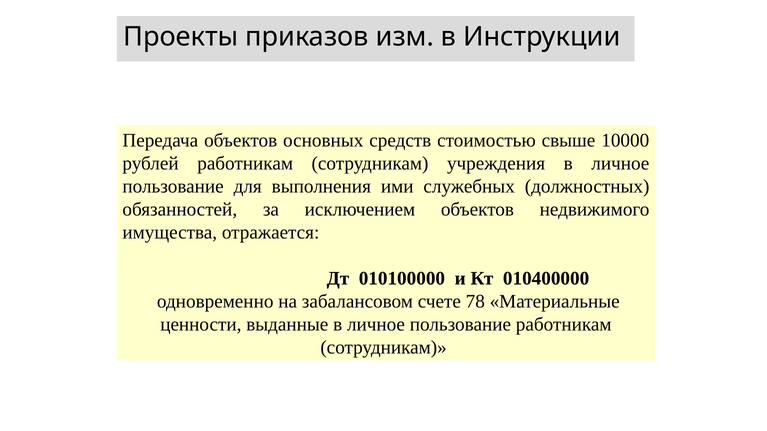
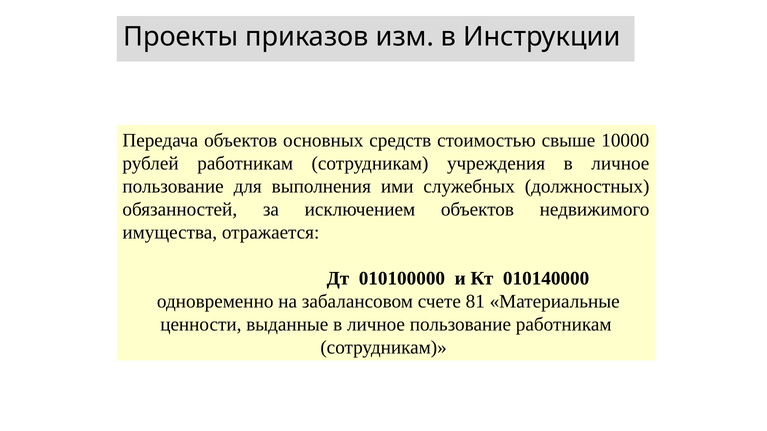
010400000: 010400000 -> 010140000 (546, 279)
78: 78 -> 81 (475, 302)
